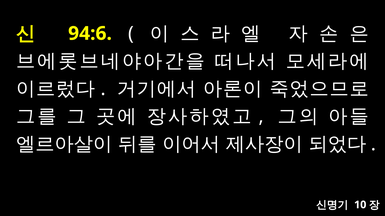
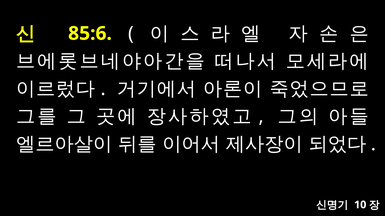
94:6: 94:6 -> 85:6 (90, 34)
